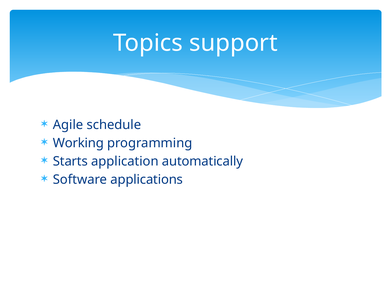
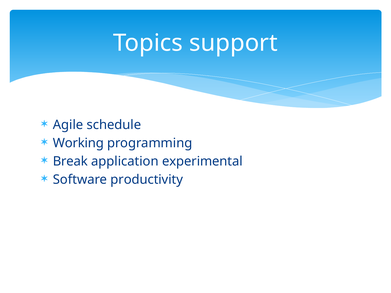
Starts: Starts -> Break (70, 162)
automatically: automatically -> experimental (202, 162)
applications: applications -> productivity (147, 180)
